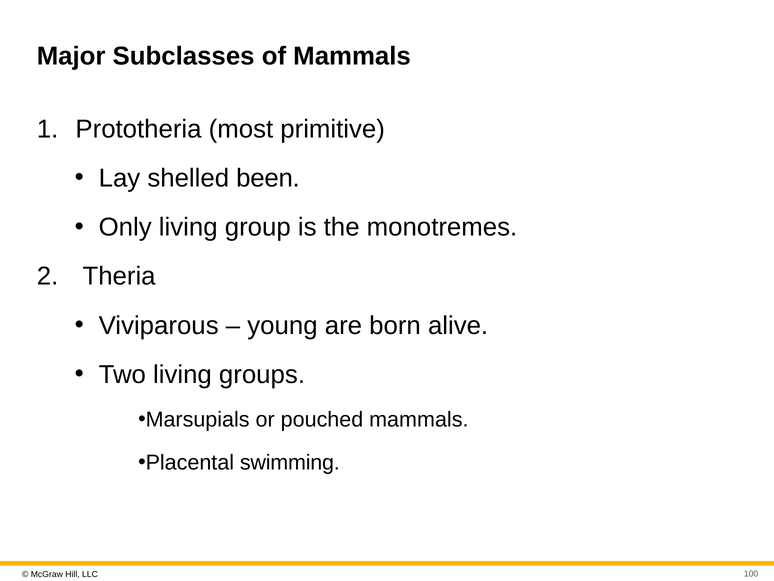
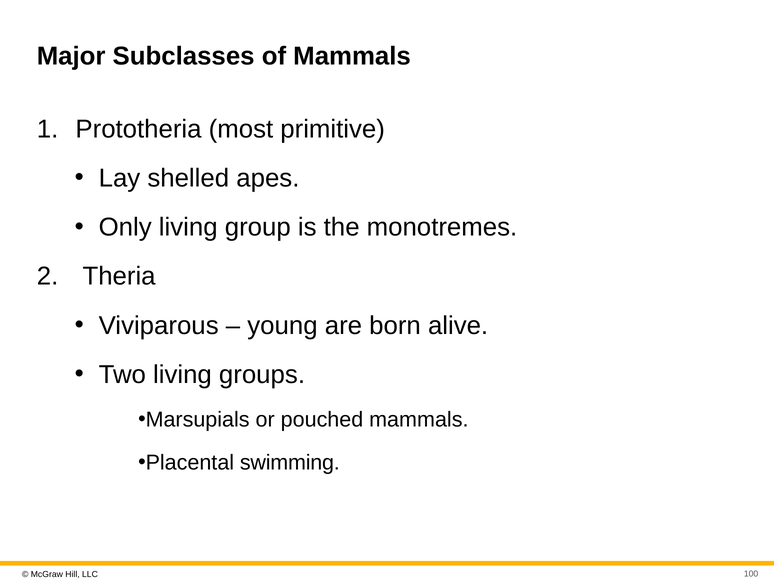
been: been -> apes (268, 178)
